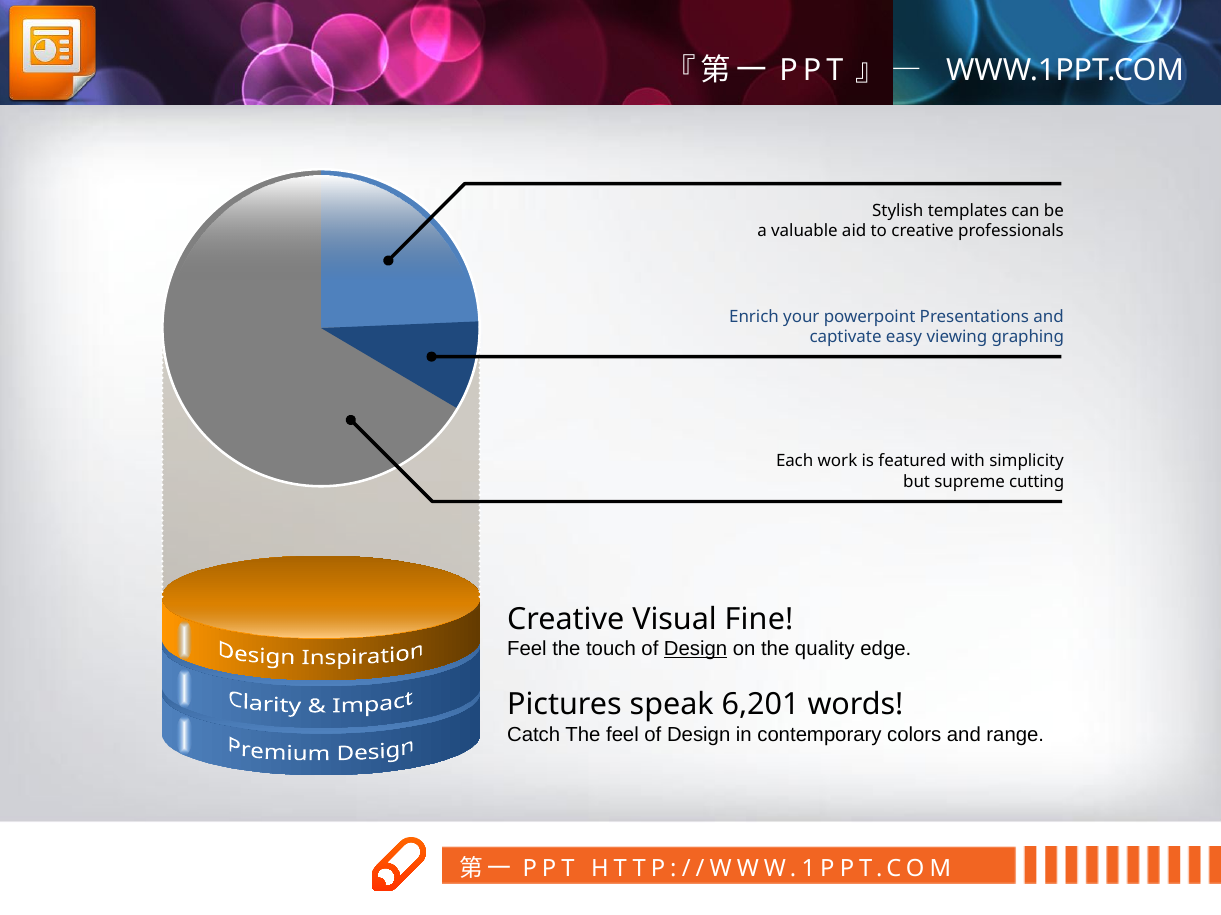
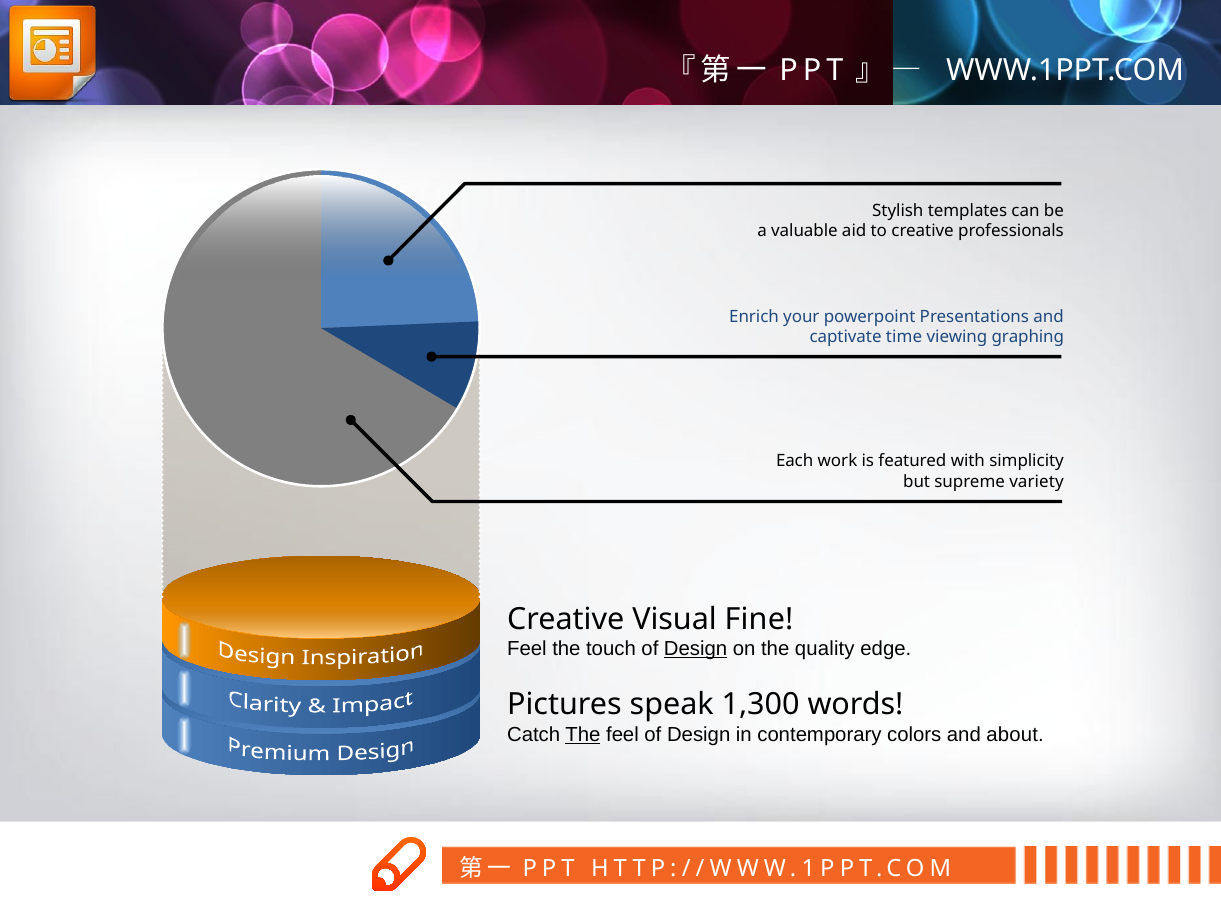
easy: easy -> time (904, 338)
cutting: cutting -> variety (1037, 482)
6,201: 6,201 -> 1,300 (761, 705)
The underline: none -> present (583, 735)
range: range -> about (1015, 735)
